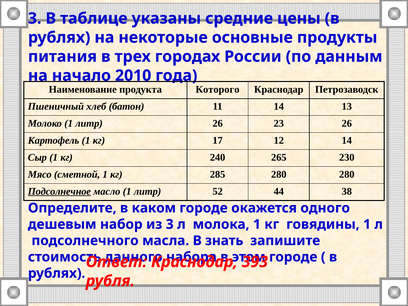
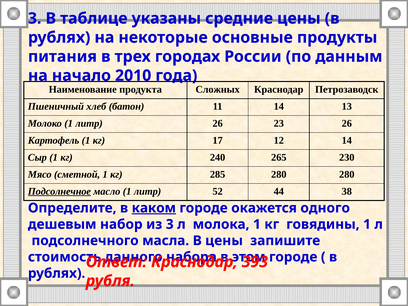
Которого: Которого -> Сложных (218, 89)
каком underline: none -> present (154, 208)
В знать: знать -> цены (224, 241)
